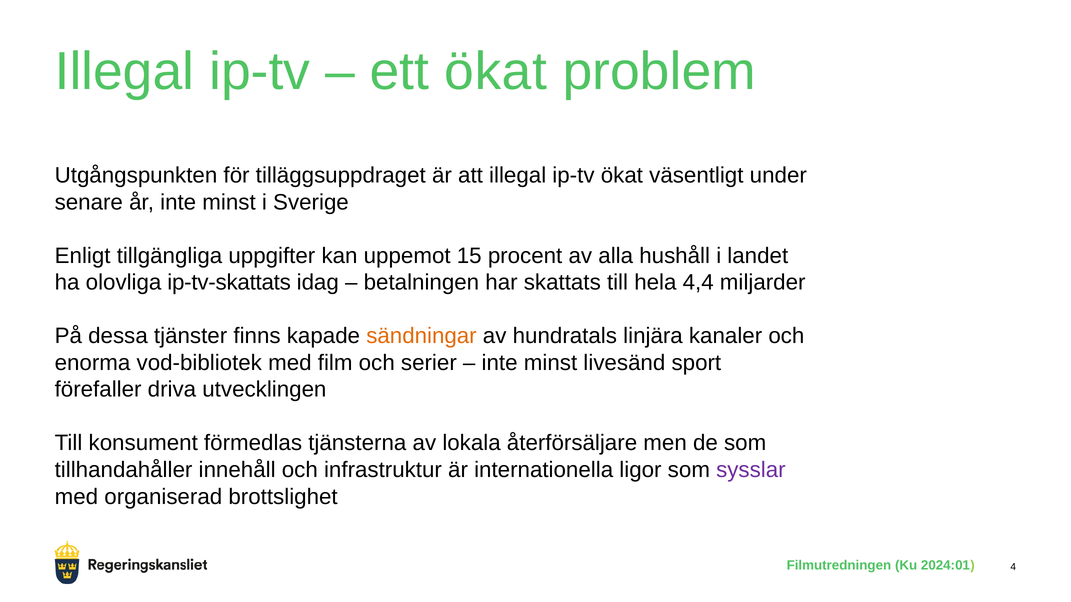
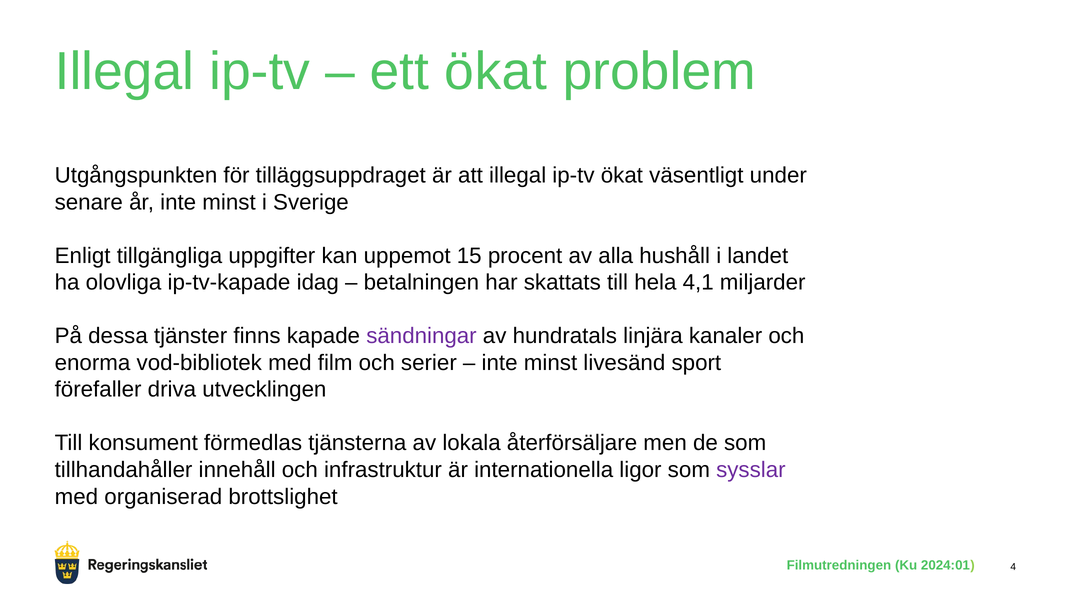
ip-tv-skattats: ip-tv-skattats -> ip-tv-kapade (229, 283)
4,4: 4,4 -> 4,1 (698, 283)
sändningar colour: orange -> purple (421, 336)
